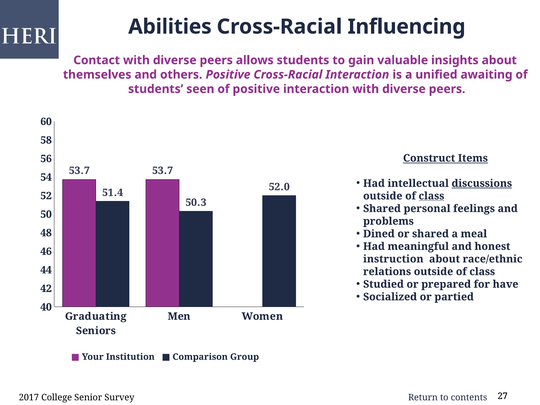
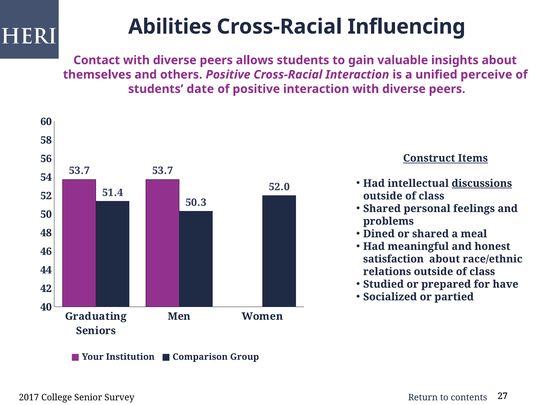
awaiting: awaiting -> perceive (486, 75)
seen: seen -> date (200, 89)
class underline: present -> none (431, 196)
instruction: instruction -> satisfaction (393, 259)
